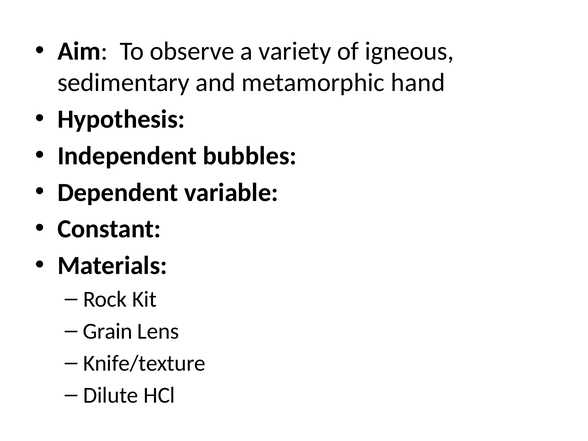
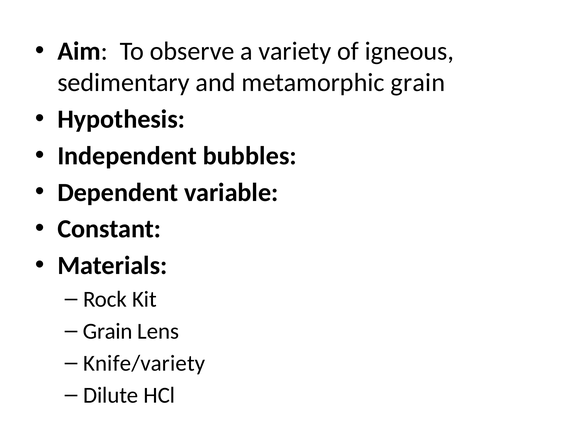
metamorphic hand: hand -> grain (418, 83)
Knife/texture: Knife/texture -> Knife/variety (144, 363)
